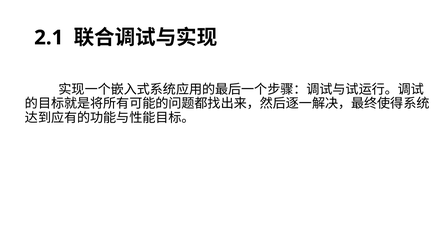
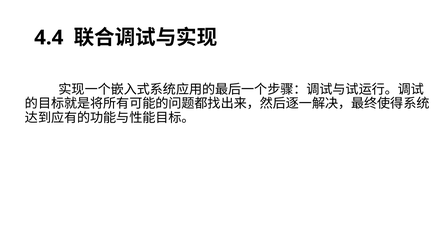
2.1: 2.1 -> 4.4 (49, 38)
